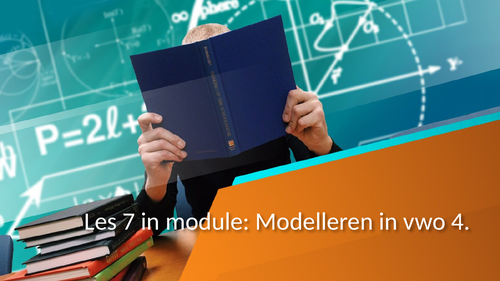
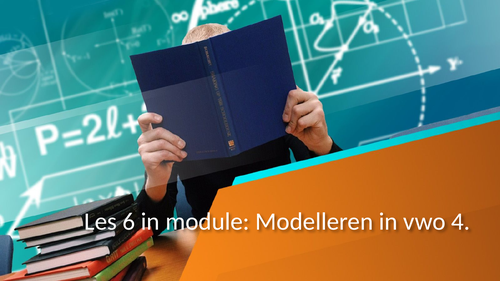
7: 7 -> 6 (129, 222)
